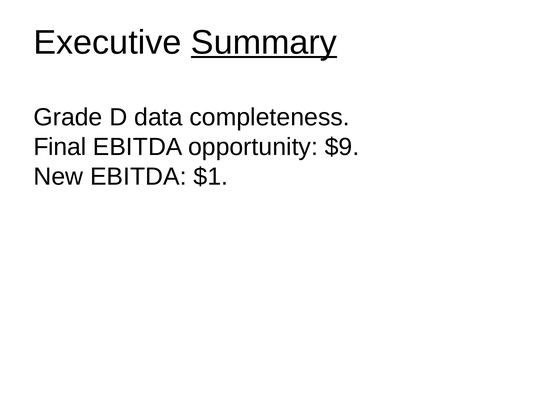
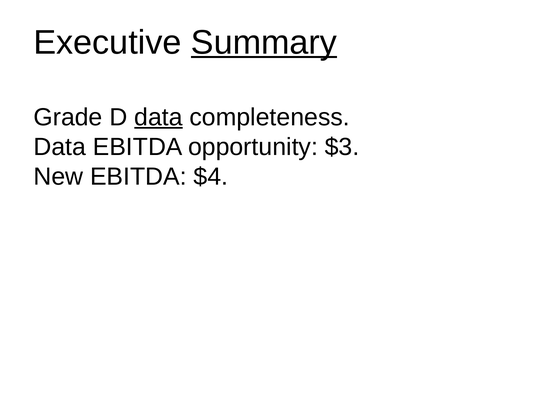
data underline: none -> present (158, 117)
Final: Final -> Data (60, 147)
$9: $9 -> $3 (342, 147)
$1: $1 -> $4 (211, 177)
